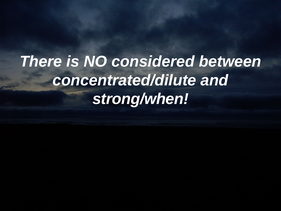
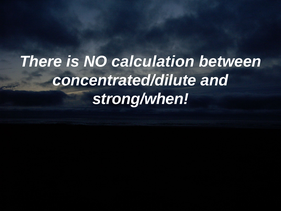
considered: considered -> calculation (153, 61)
